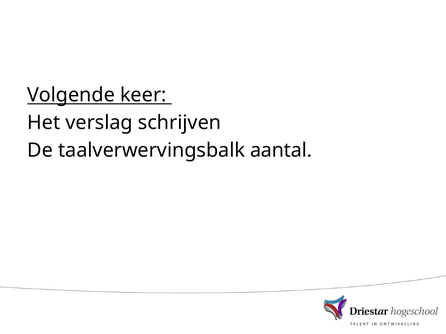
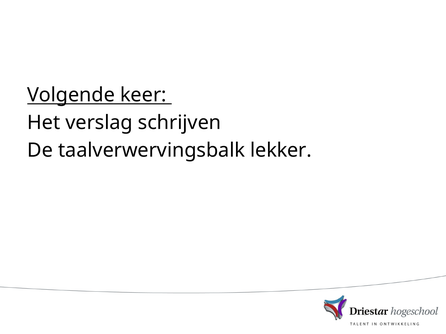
aantal: aantal -> lekker (281, 150)
